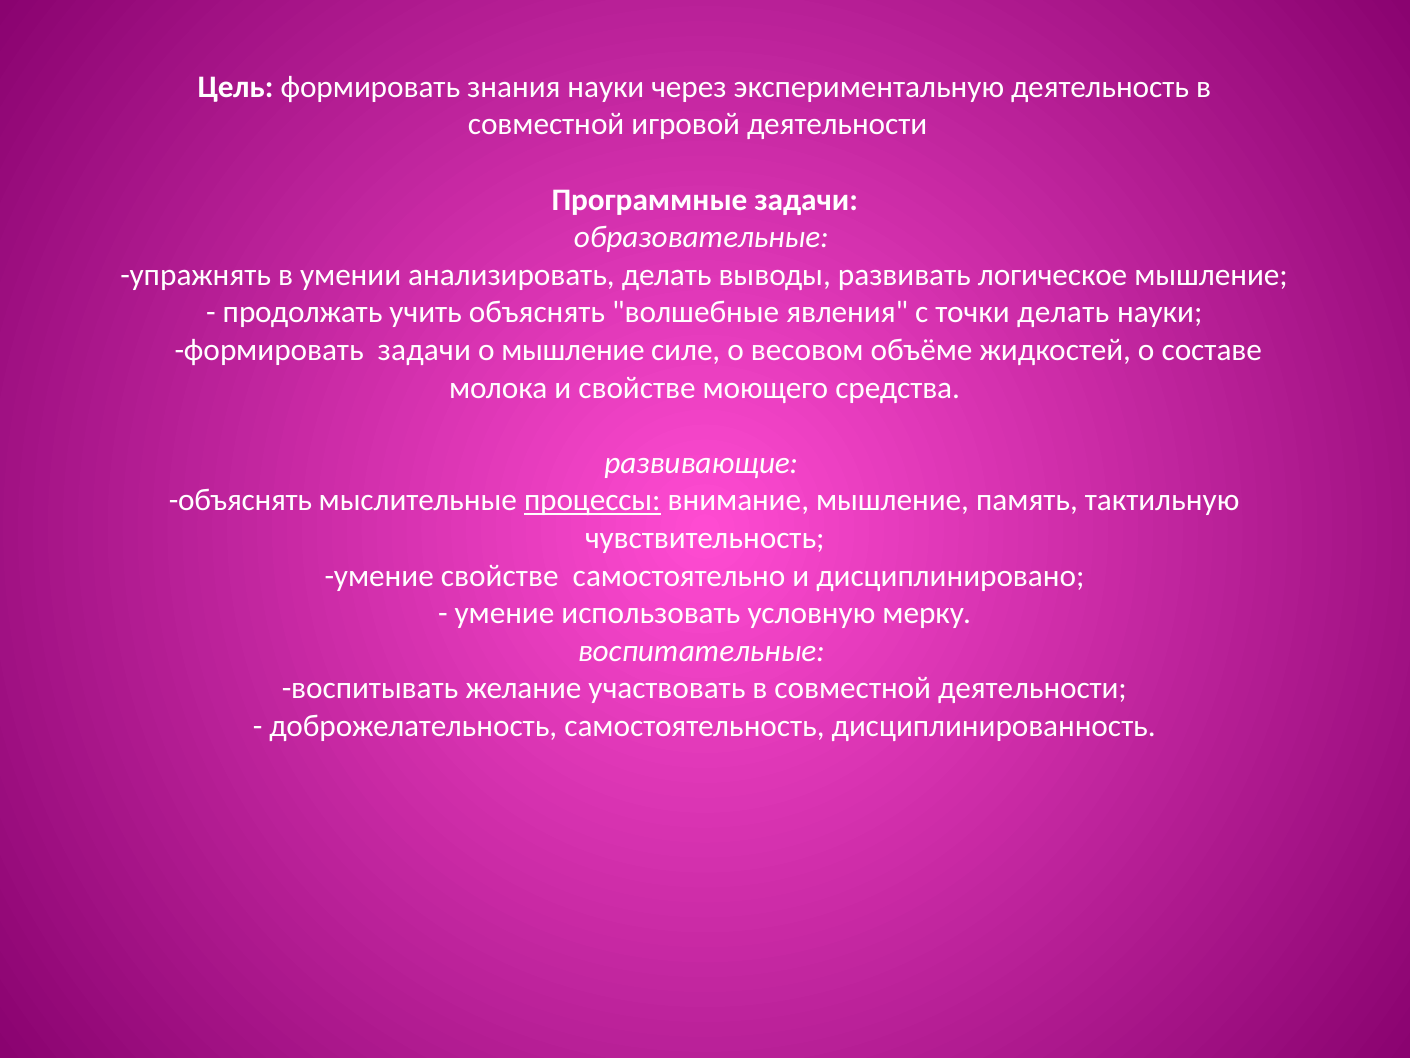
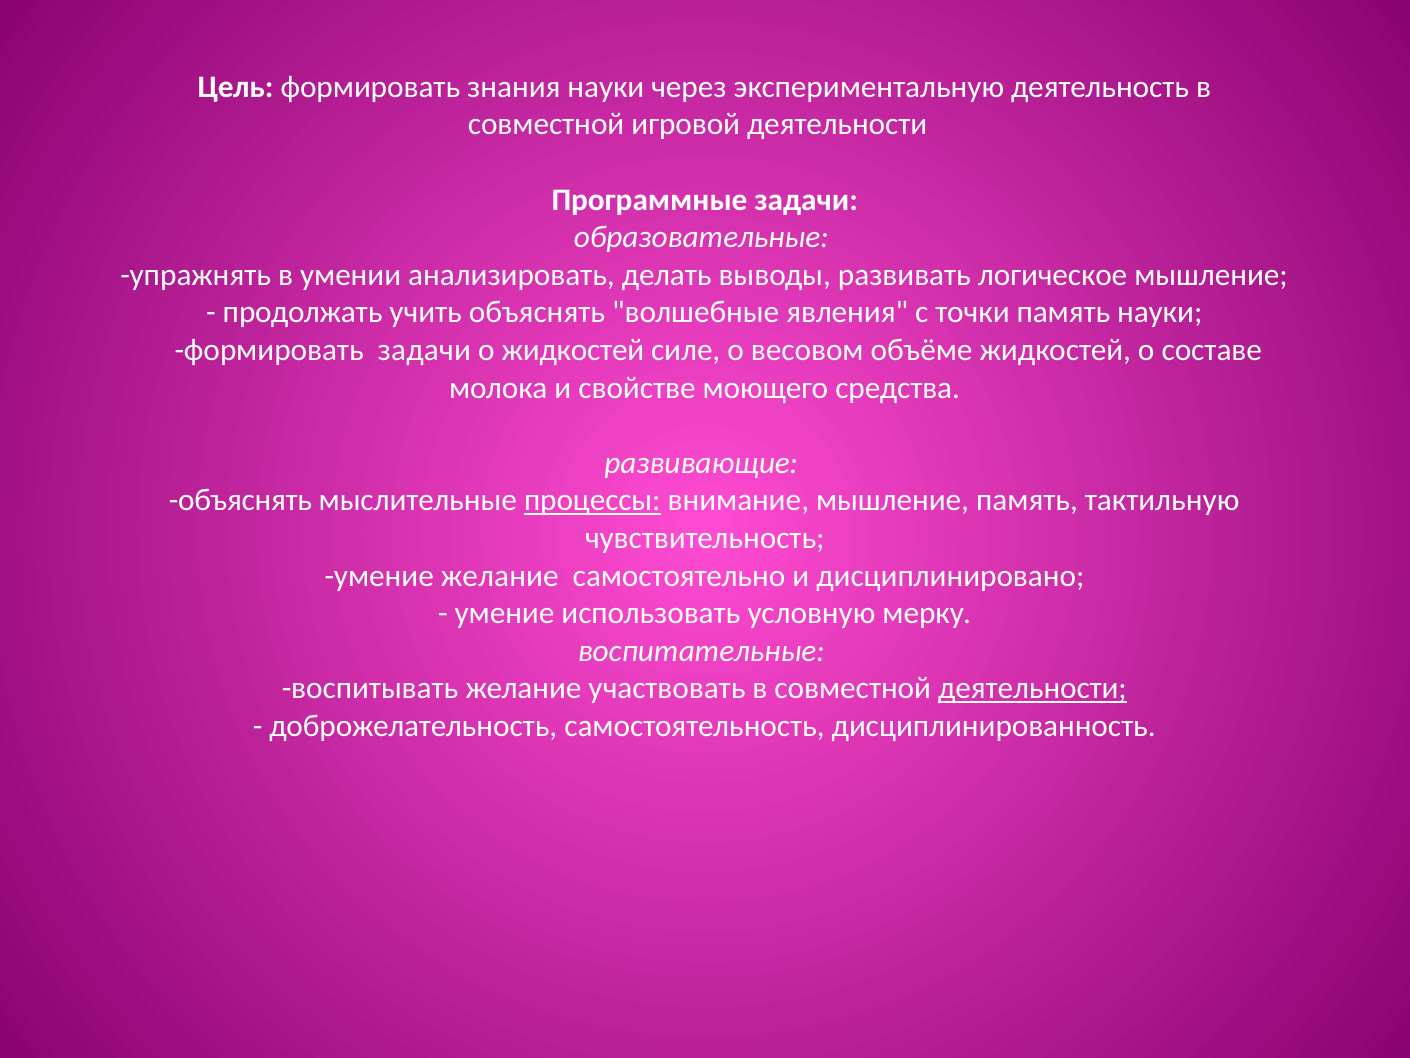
точки делать: делать -> память (1063, 312)
о мышление: мышление -> жидкостей (573, 350)
умение свойстве: свойстве -> желание (500, 576)
деятельности underline: none -> present (1032, 688)
